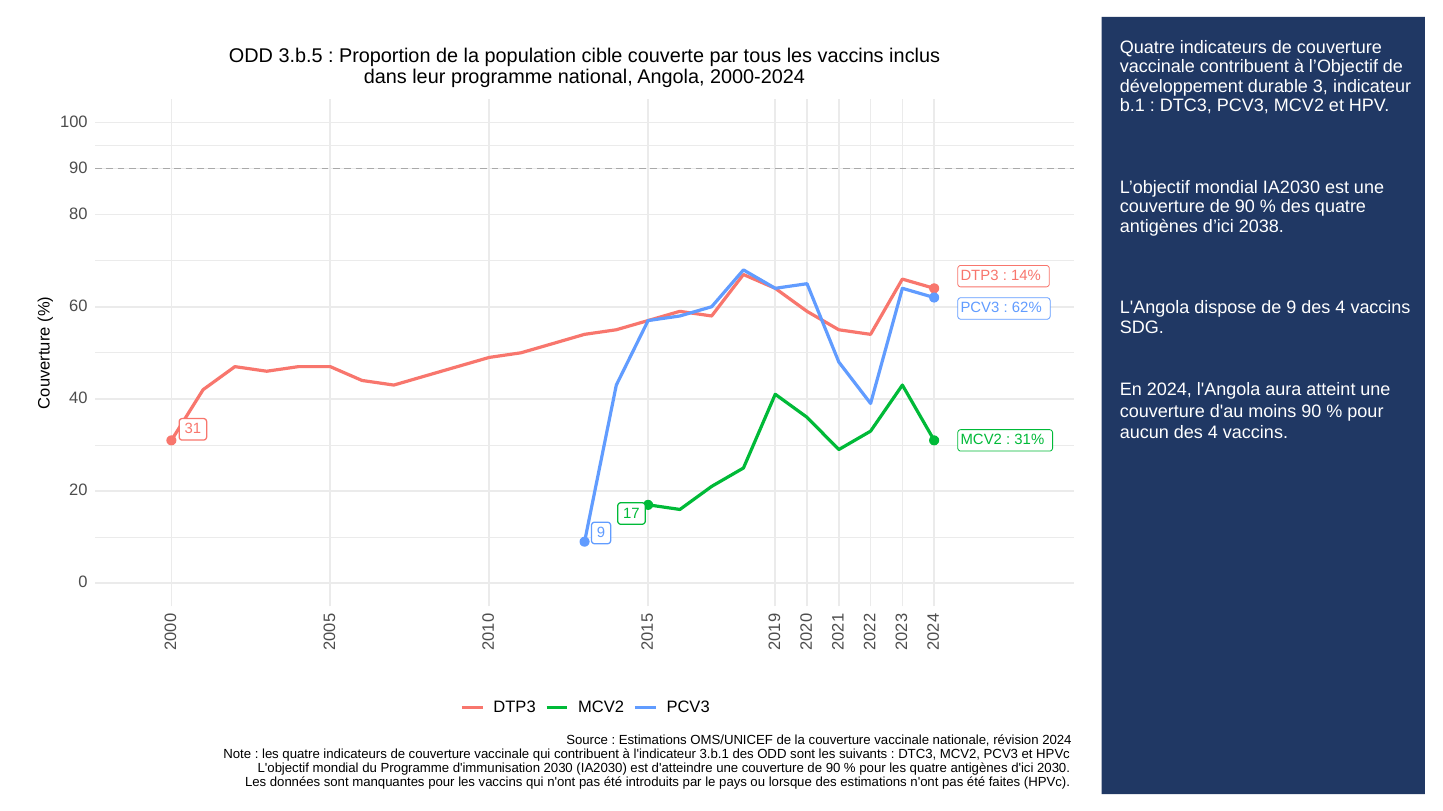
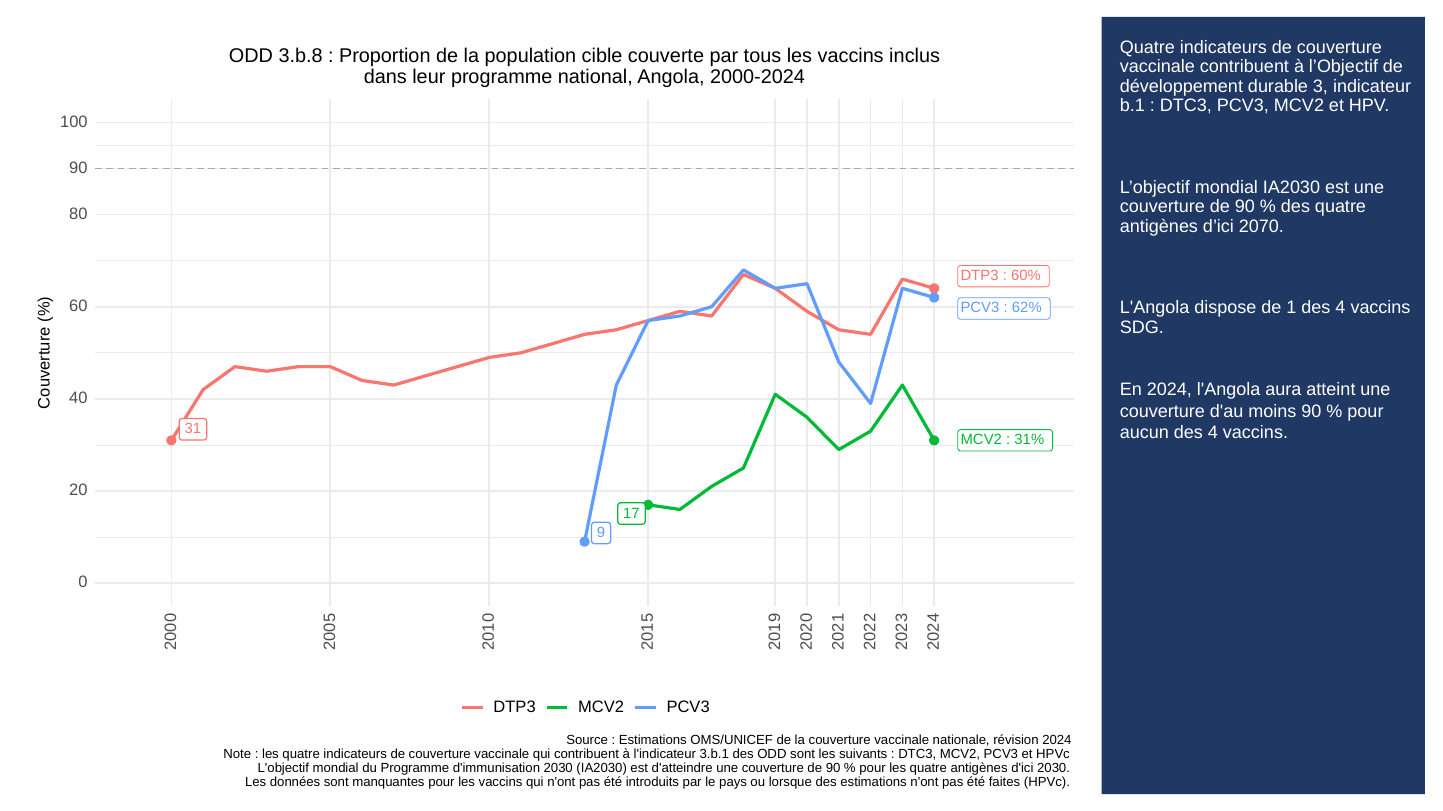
3.b.5: 3.b.5 -> 3.b.8 (301, 56)
2038: 2038 -> 2070 (1261, 226)
14%: 14% -> 60% (1026, 276)
de 9: 9 -> 1 (1291, 308)
